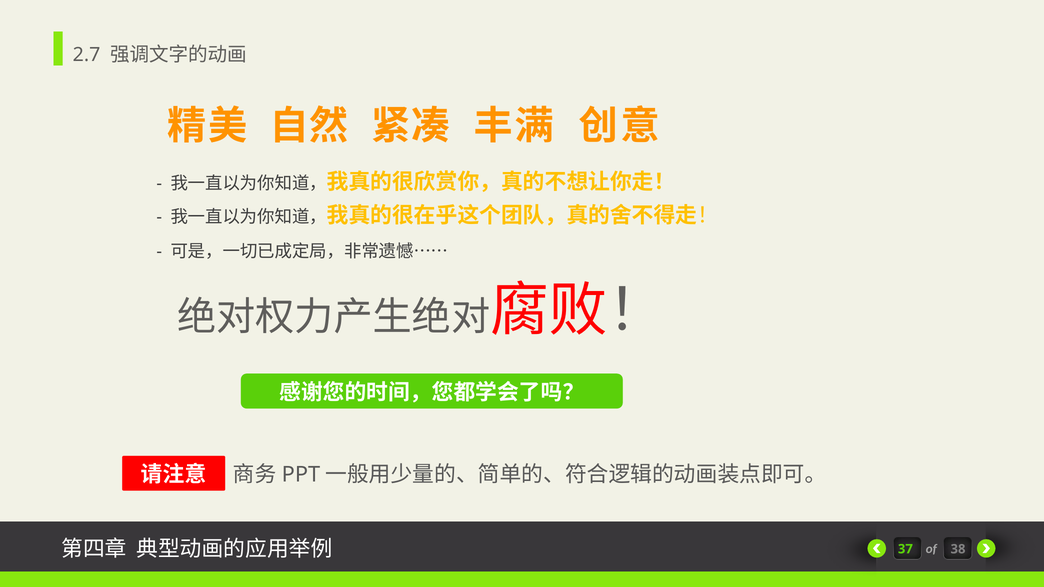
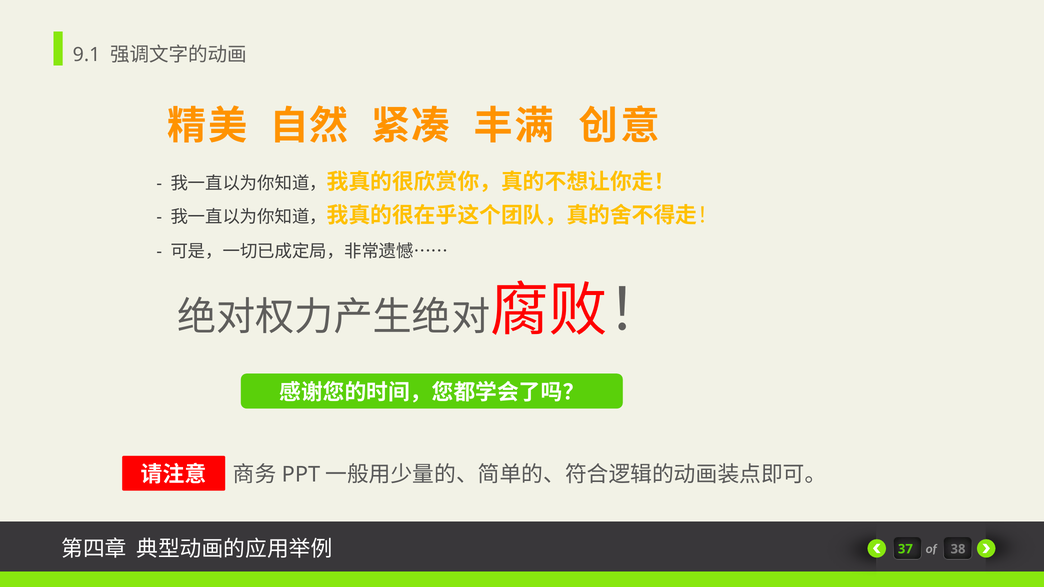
2.7: 2.7 -> 9.1 (87, 55)
